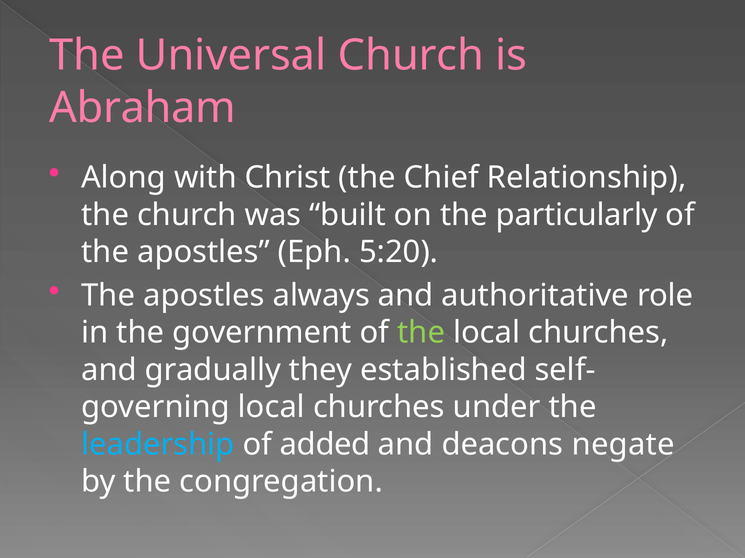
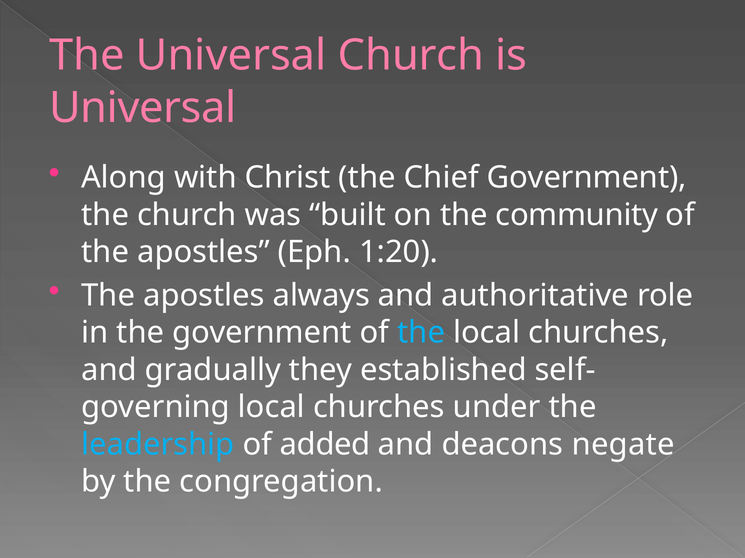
Abraham: Abraham -> Universal (143, 108)
Chief Relationship: Relationship -> Government (587, 178)
particularly: particularly -> community (577, 215)
5:20: 5:20 -> 1:20 (399, 252)
the colour: light green -> light blue (421, 333)
